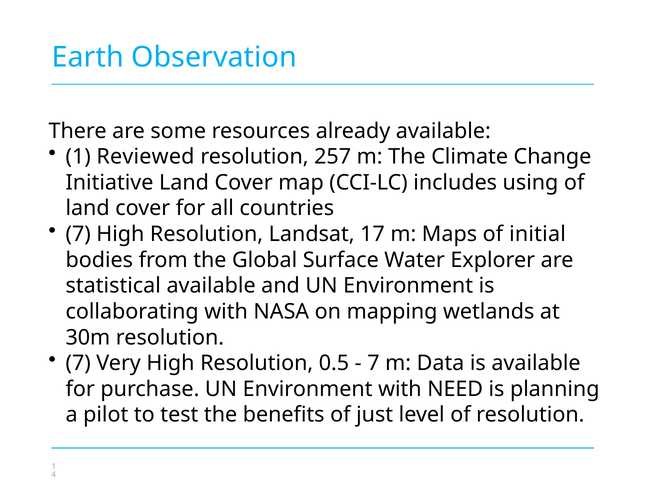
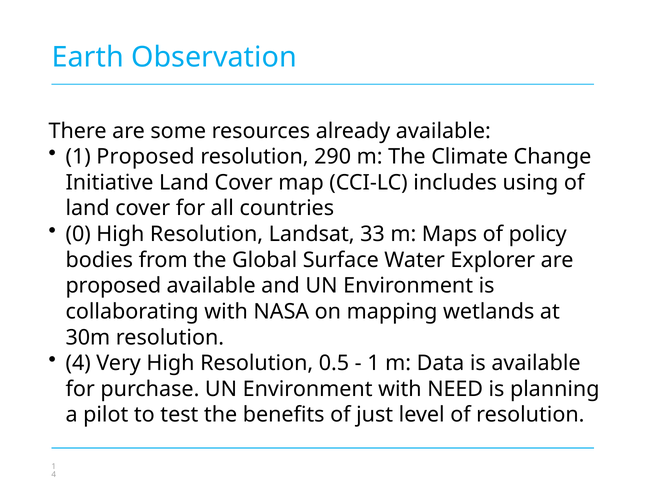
1 Reviewed: Reviewed -> Proposed (145, 157)
257: 257 -> 290 (333, 157)
7: 7 -> 0 (78, 234)
17: 17 -> 33 (372, 234)
initial: initial -> policy (538, 234)
statistical: statistical -> proposed (113, 286)
7: 7 -> 4 (78, 364)
7: 7 -> 1 (373, 364)
